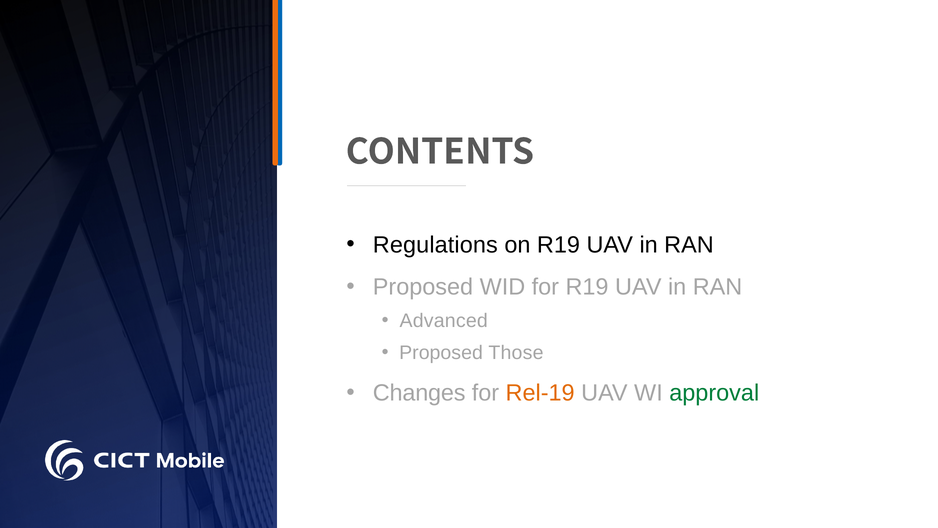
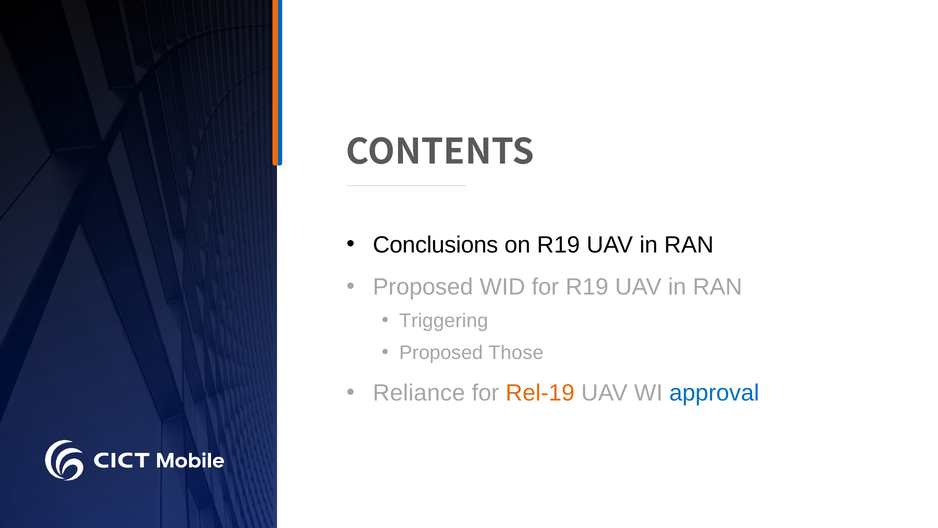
Regulations: Regulations -> Conclusions (436, 245)
Advanced: Advanced -> Triggering (444, 320)
Changes: Changes -> Reliance (419, 393)
approval colour: green -> blue (714, 393)
